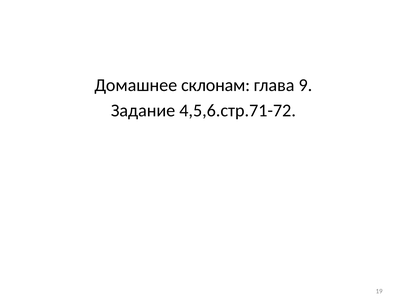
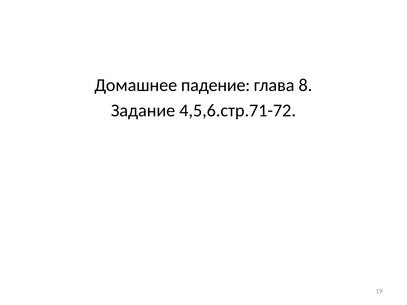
склонам: склонам -> падение (216, 85)
9: 9 -> 8 (305, 85)
